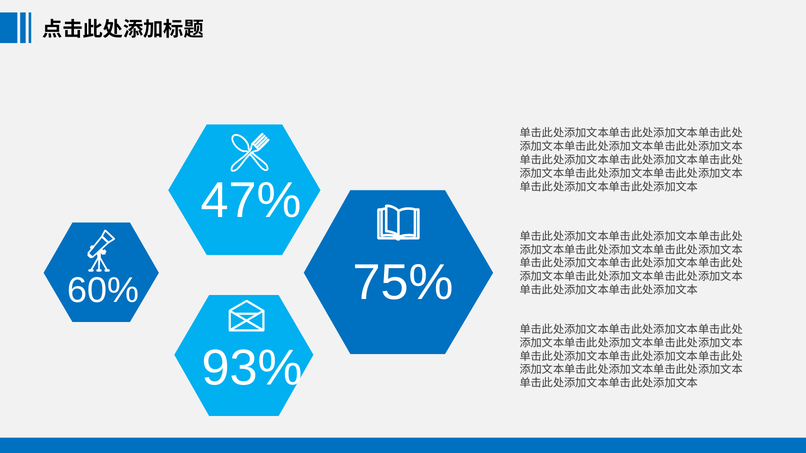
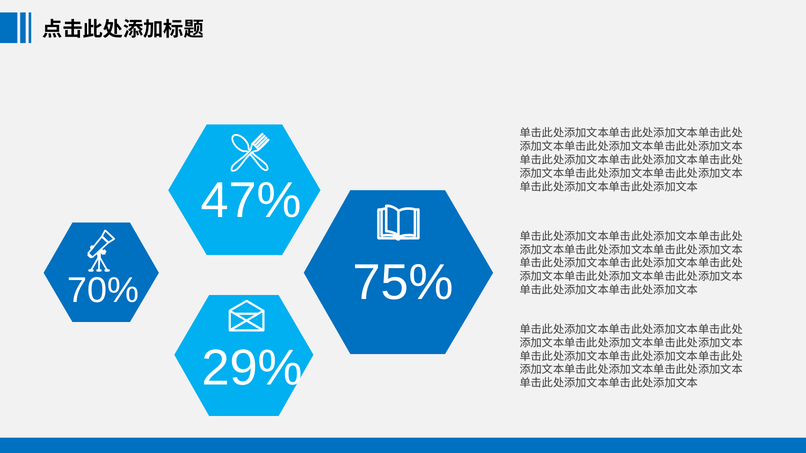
60%: 60% -> 70% (103, 291)
93%: 93% -> 29% (252, 368)
